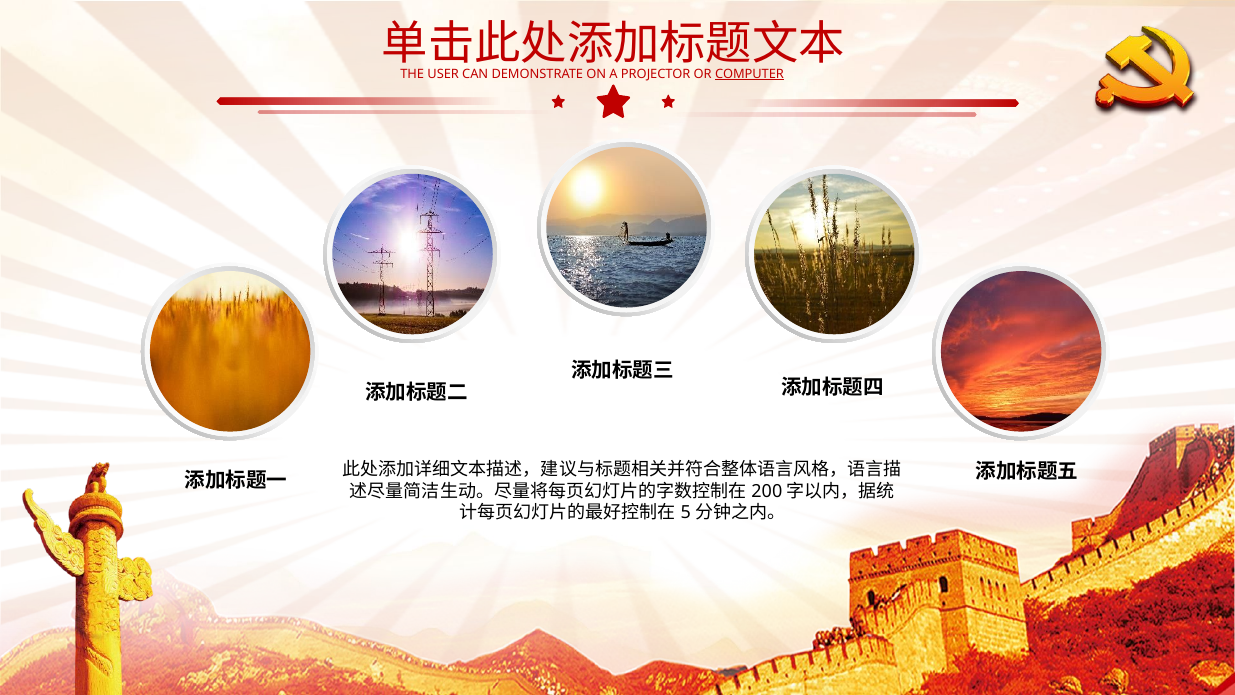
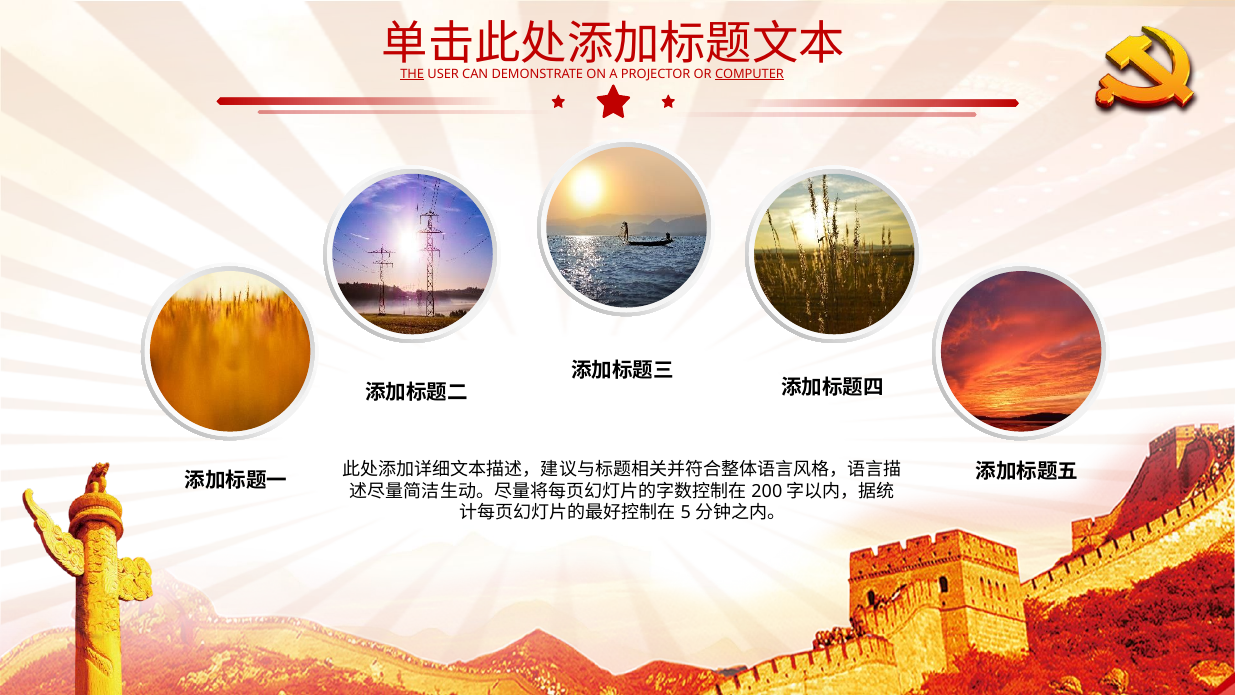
THE underline: none -> present (412, 74)
